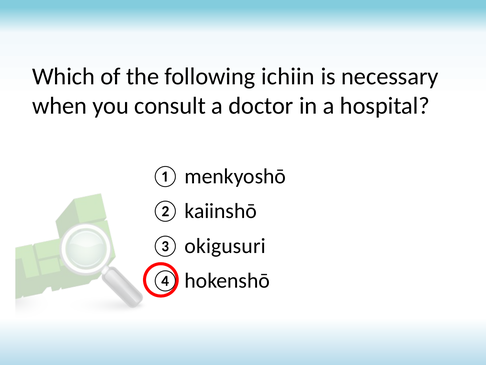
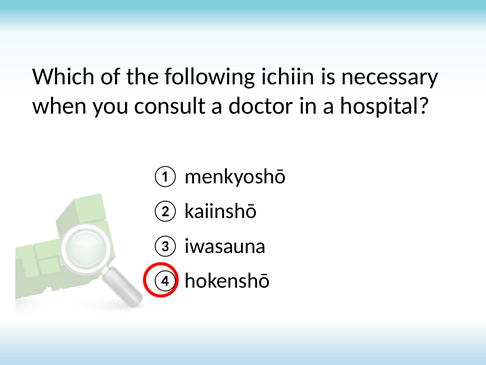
okigusuri: okigusuri -> iwasauna (225, 246)
